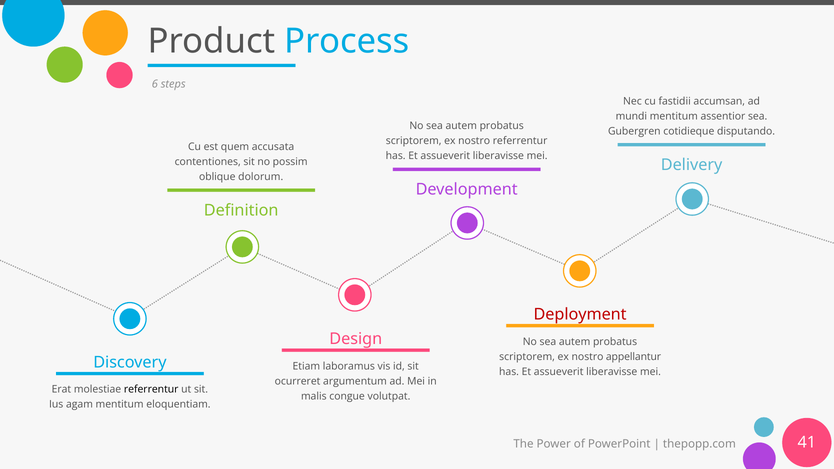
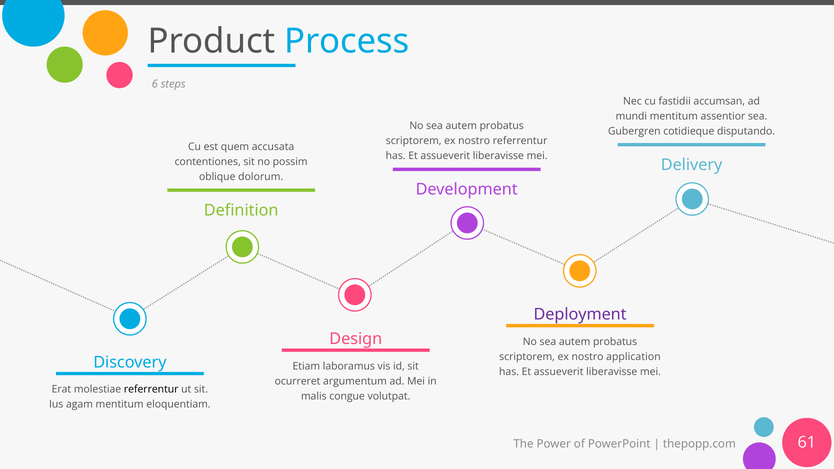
Deployment colour: red -> purple (580, 315)
appellantur: appellantur -> application (633, 357)
41: 41 -> 61 (807, 443)
